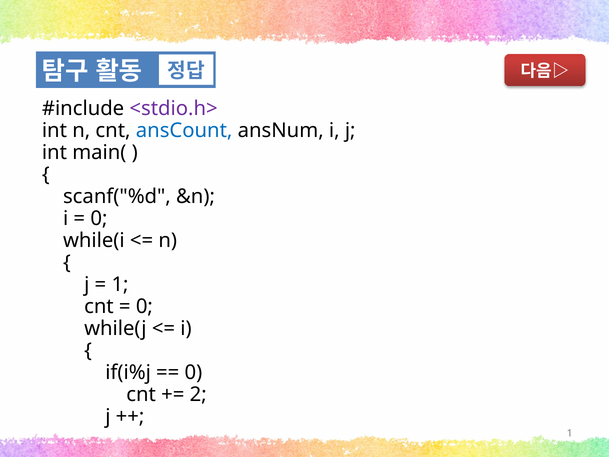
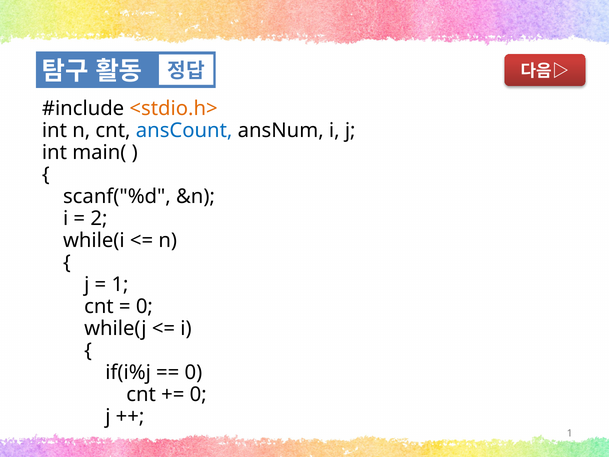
<stdio.h> colour: purple -> orange (174, 108)
0: 0 -> 2 (99, 218)
2: 2 -> 0 (198, 394)
